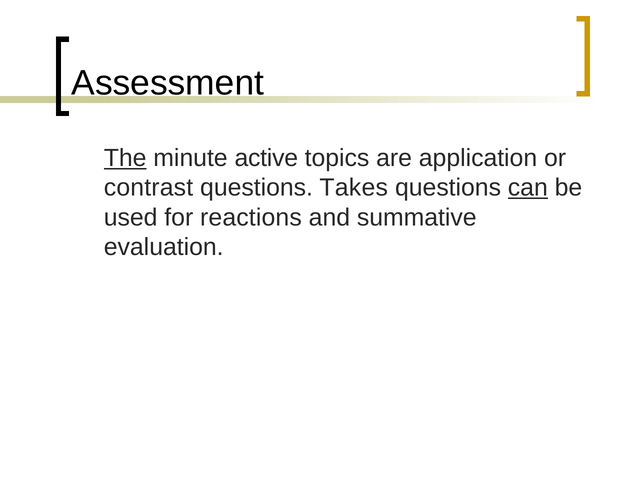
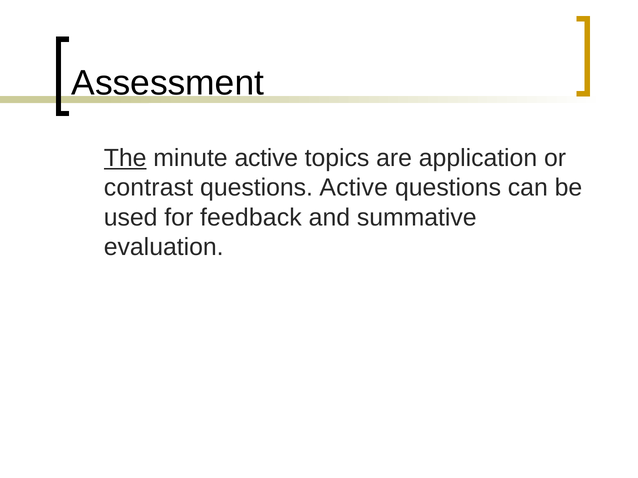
questions Takes: Takes -> Active (354, 188)
can underline: present -> none (528, 188)
reactions: reactions -> feedback (251, 218)
